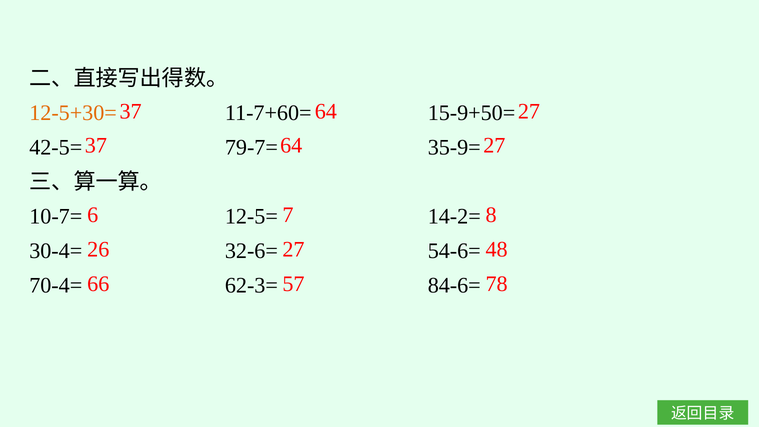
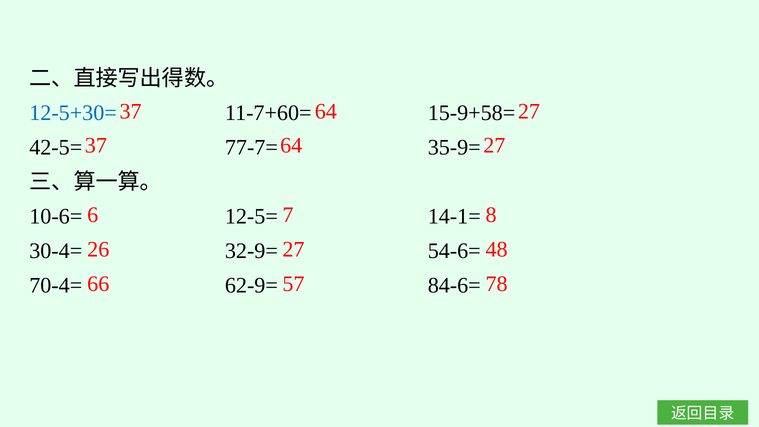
12-5+30= colour: orange -> blue (73, 113)
15-9+50=: 15-9+50= -> 15-9+58= (472, 113)
79-7=: 79-7= -> 77-7= (251, 147)
10-7=: 10-7= -> 10-6= (56, 216)
14-2=: 14-2= -> 14-1= (454, 216)
32-6=: 32-6= -> 32-9= (251, 251)
62-3=: 62-3= -> 62-9= (251, 286)
